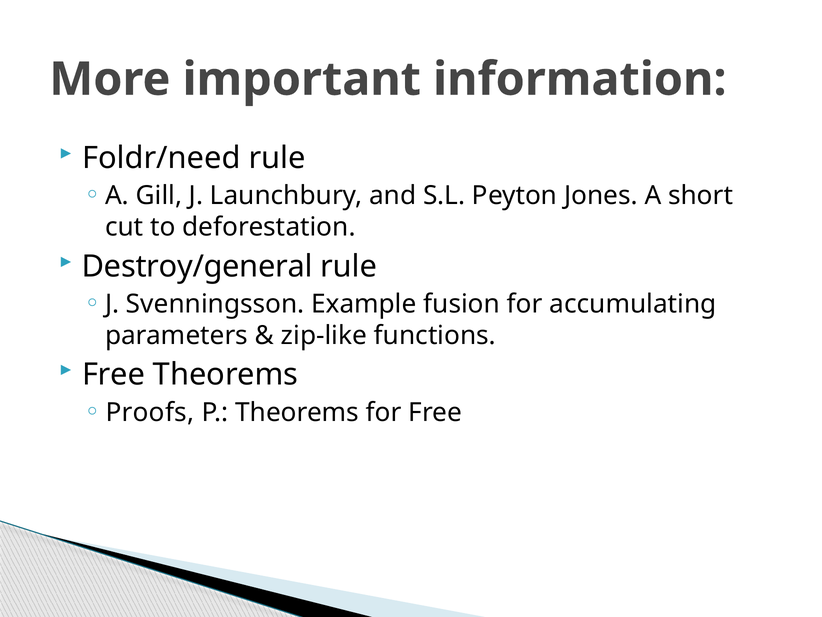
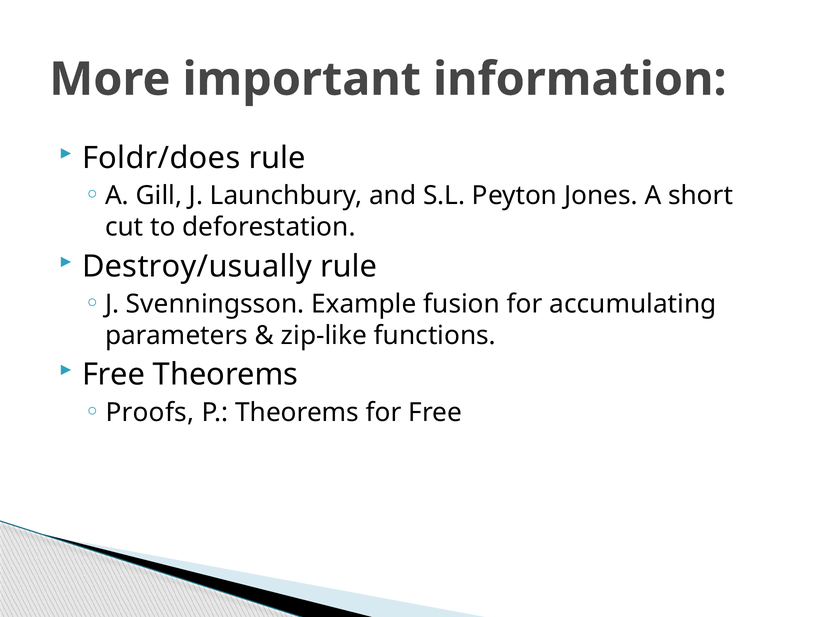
Foldr/need: Foldr/need -> Foldr/does (161, 158)
Destroy/general: Destroy/general -> Destroy/usually (197, 266)
